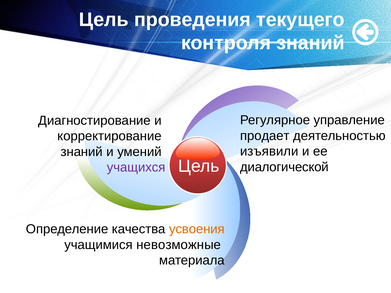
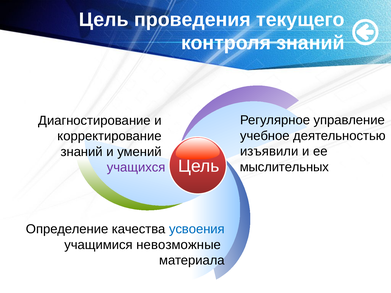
продает: продает -> учебное (265, 136)
диалогической: диалогической -> мыслительных (284, 167)
усвоения colour: orange -> blue (197, 229)
